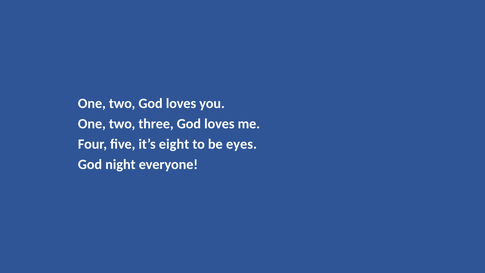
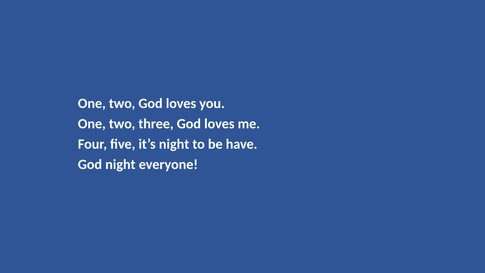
it’s eight: eight -> night (174, 144)
eyes: eyes -> have (242, 144)
